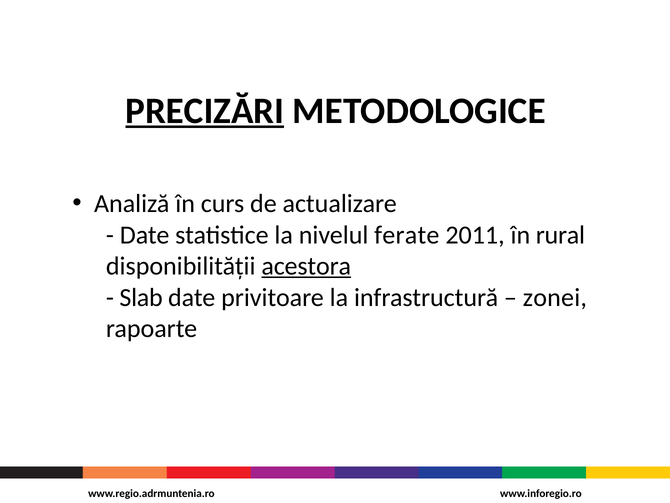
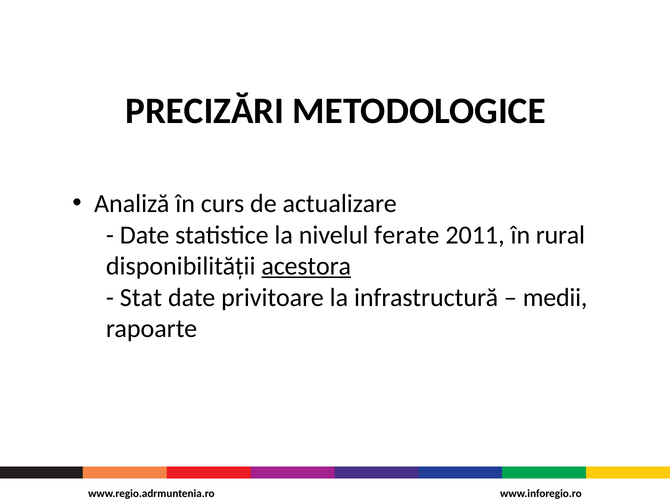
PRECIZĂRI underline: present -> none (205, 111)
Slab: Slab -> Stat (141, 297)
zonei: zonei -> medii (555, 297)
